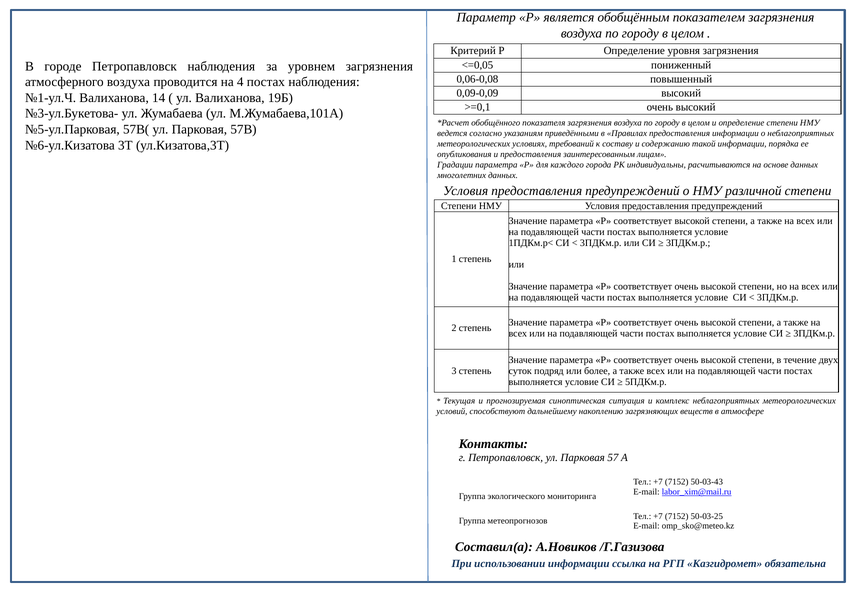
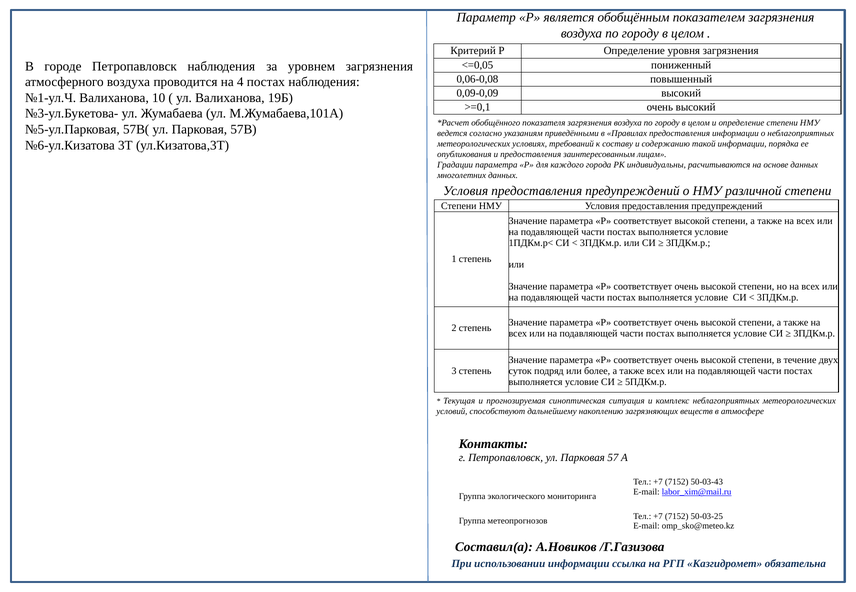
14: 14 -> 10 (159, 98)
